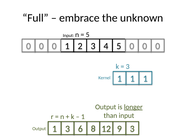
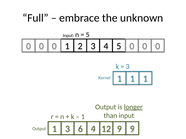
6 8: 8 -> 4 (93, 129)
9 3: 3 -> 9 (132, 129)
